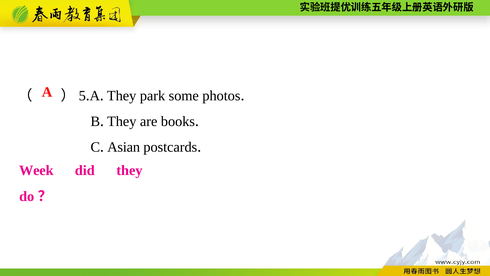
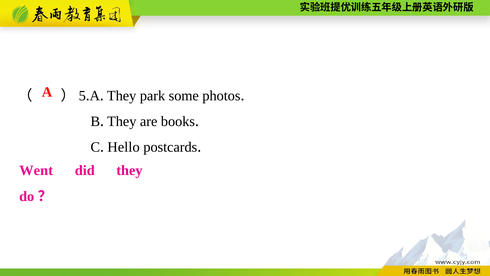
Asian: Asian -> Hello (124, 147)
Week: Week -> Went (36, 170)
